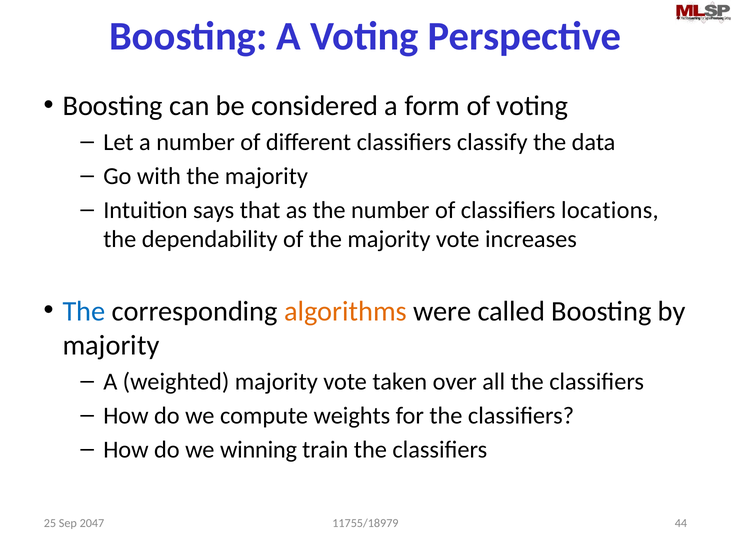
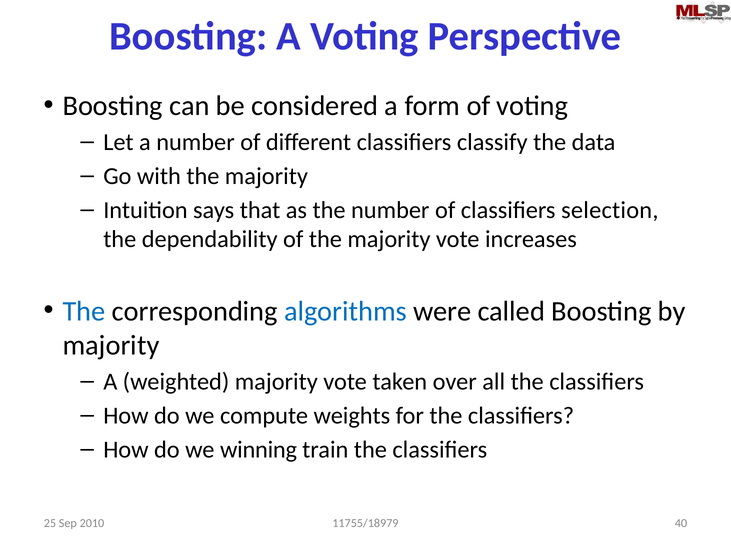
locations: locations -> selection (610, 210)
algorithms colour: orange -> blue (345, 311)
2047: 2047 -> 2010 (92, 524)
44: 44 -> 40 (681, 523)
